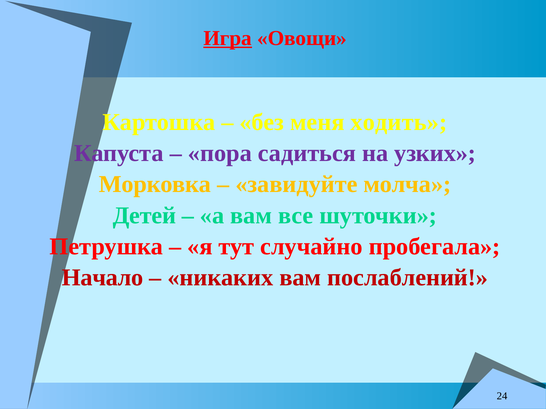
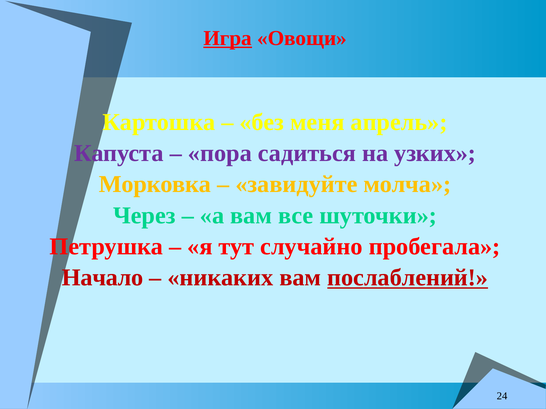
ходить: ходить -> апрель (399, 122)
Детей: Детей -> Через (144, 216)
послаблений underline: none -> present (408, 278)
